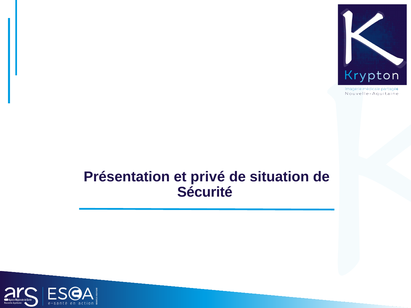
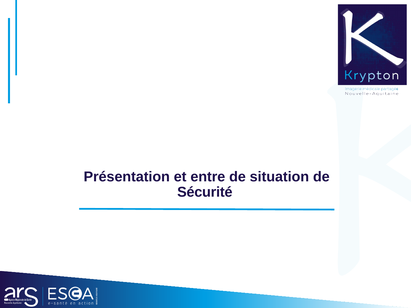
privé: privé -> entre (208, 177)
